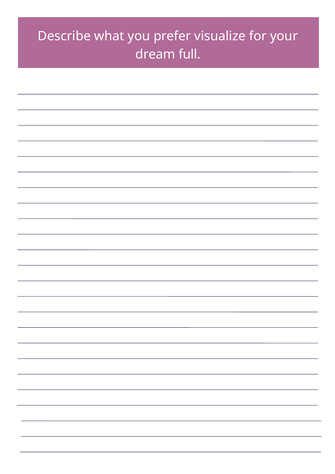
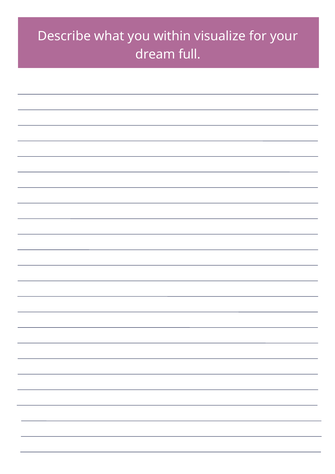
prefer: prefer -> within (172, 36)
